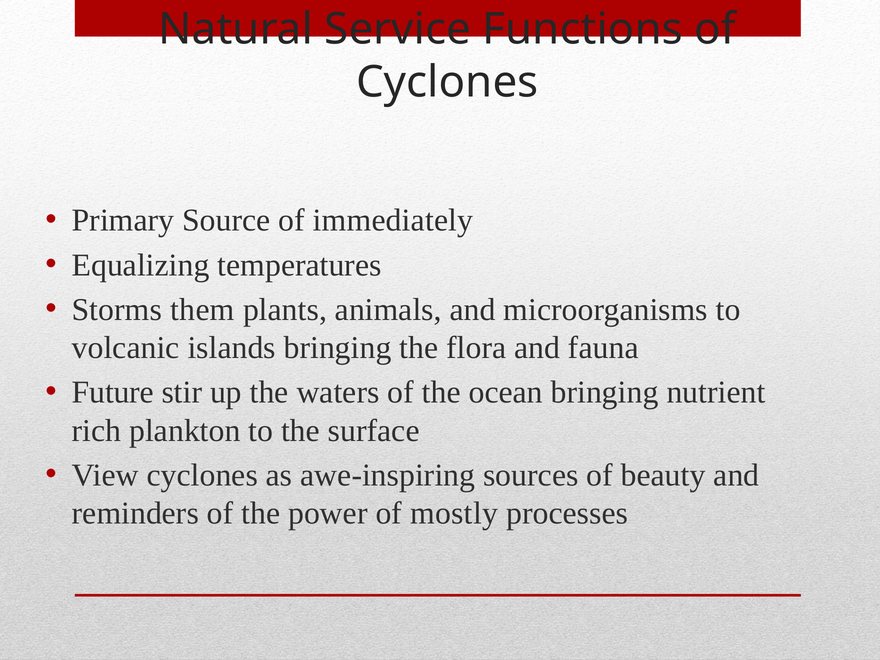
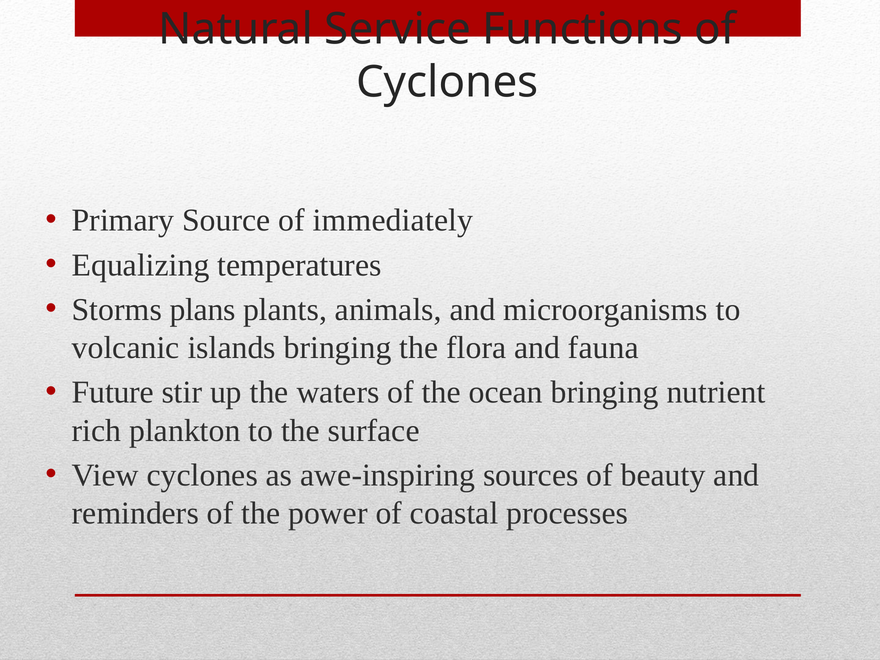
them: them -> plans (203, 310)
mostly: mostly -> coastal (454, 513)
